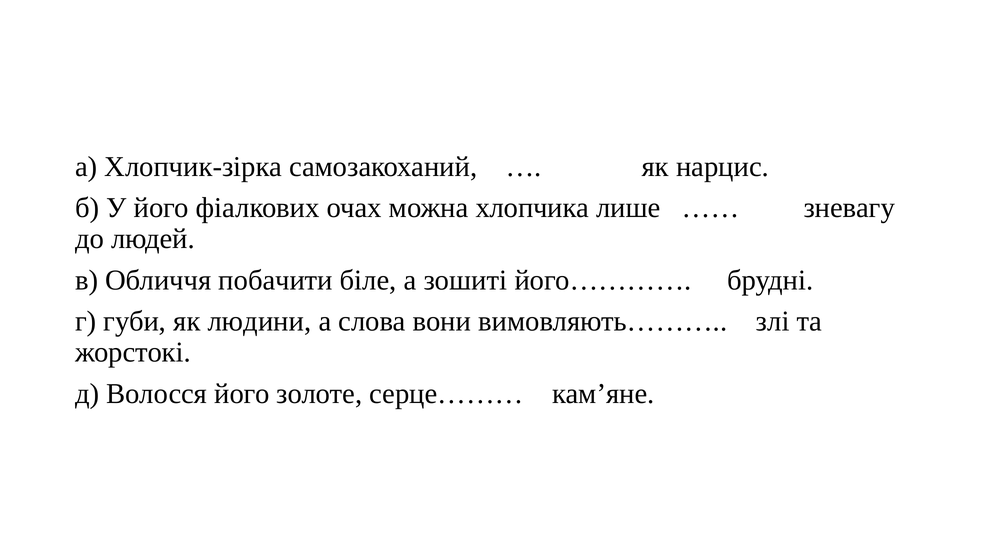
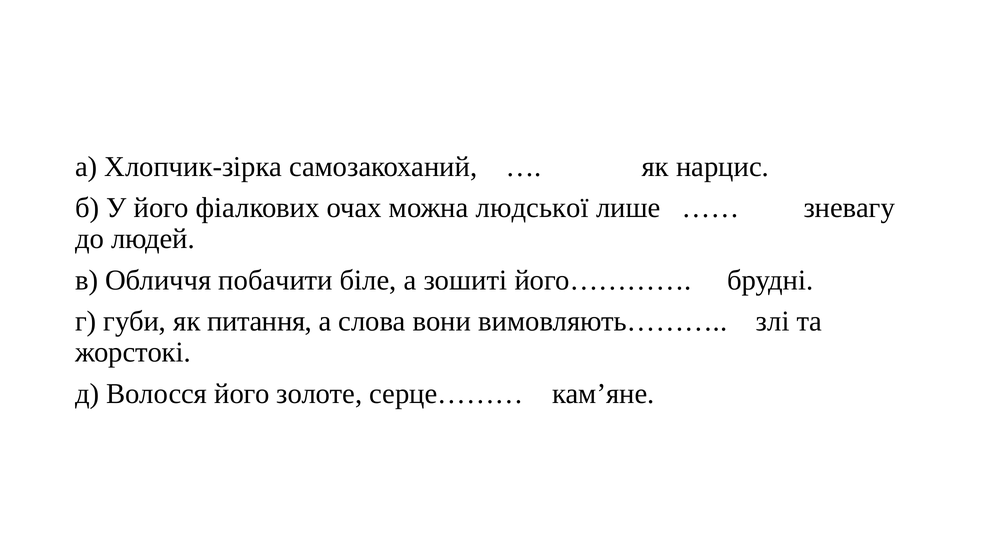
хлопчика: хлопчика -> людської (532, 208)
людини: людини -> питання (260, 321)
